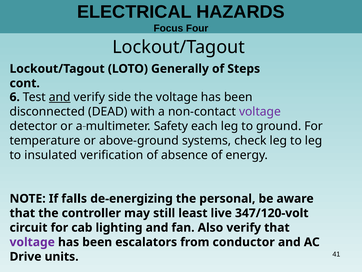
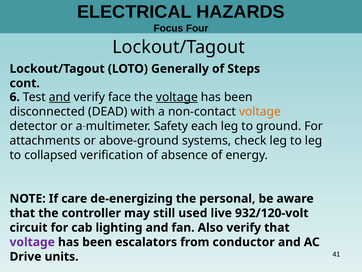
side: side -> face (120, 97)
voltage underline: none -> present (177, 97)
voltage colour: purple -> orange (260, 111)
temperature: temperature -> attachments (45, 140)
insulated: insulated -> collapsed (51, 155)
falls: falls -> care (74, 198)
least: least -> used (193, 213)
347/120-volt: 347/120-volt -> 932/120-volt (272, 213)
